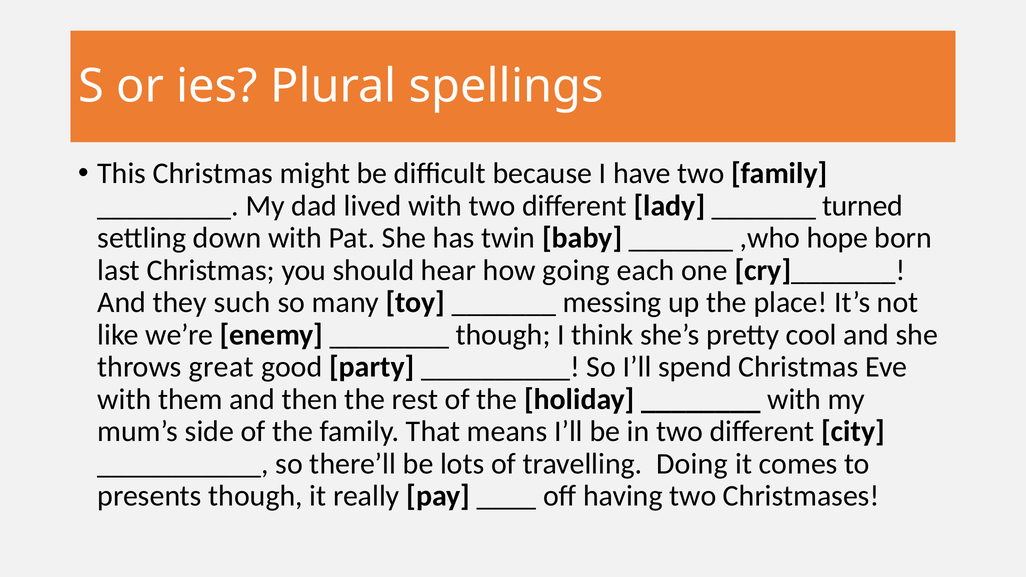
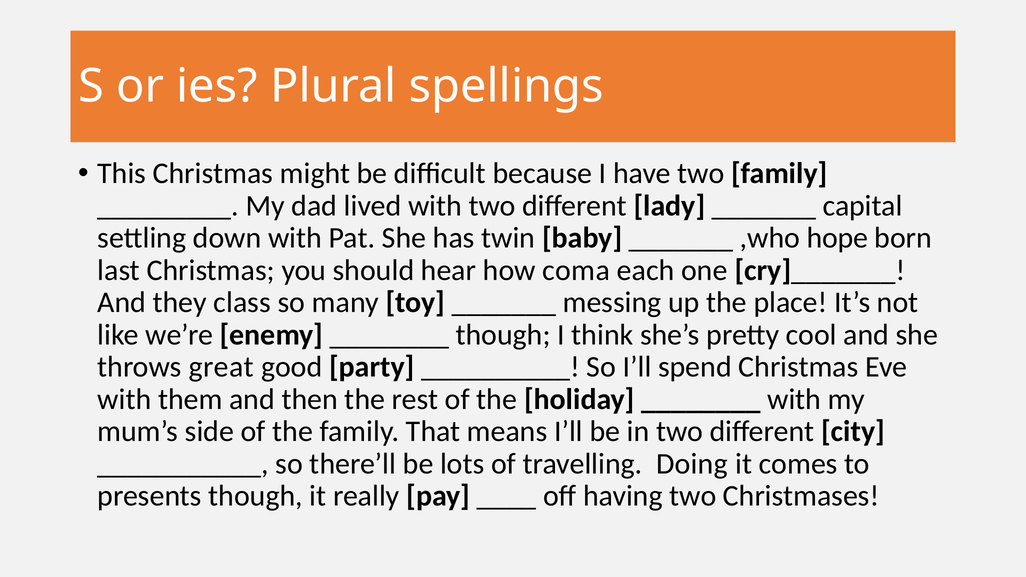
turned: turned -> capital (863, 206)
going: going -> coma (576, 270)
such: such -> class (242, 302)
